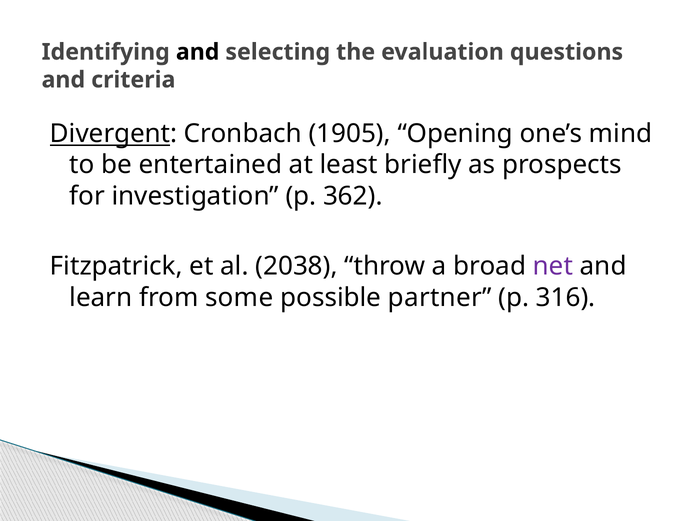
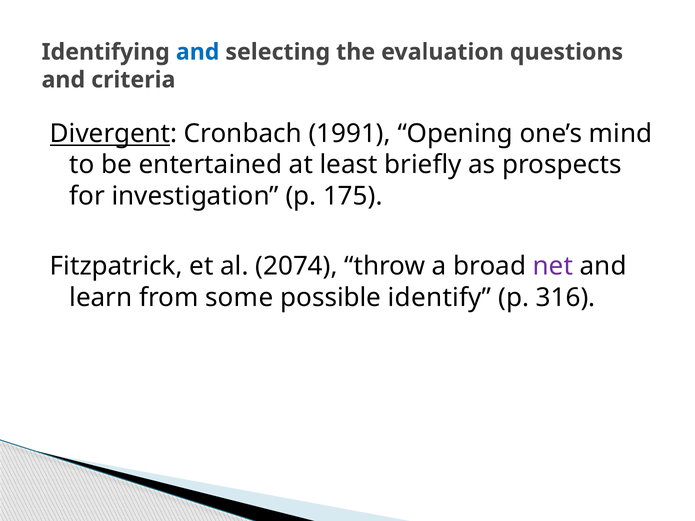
and colour: black -> blue (198, 52)
1905: 1905 -> 1991 (350, 133)
362: 362 -> 175 (353, 196)
2038: 2038 -> 2074 (297, 266)
partner: partner -> identify (440, 298)
